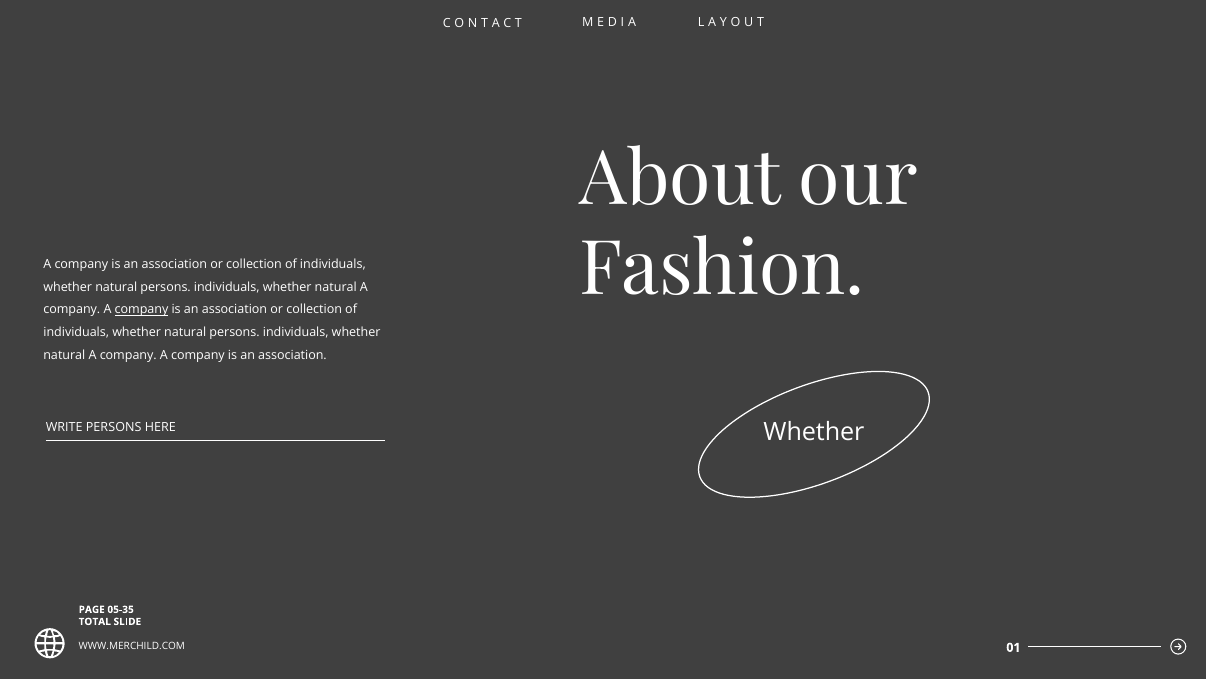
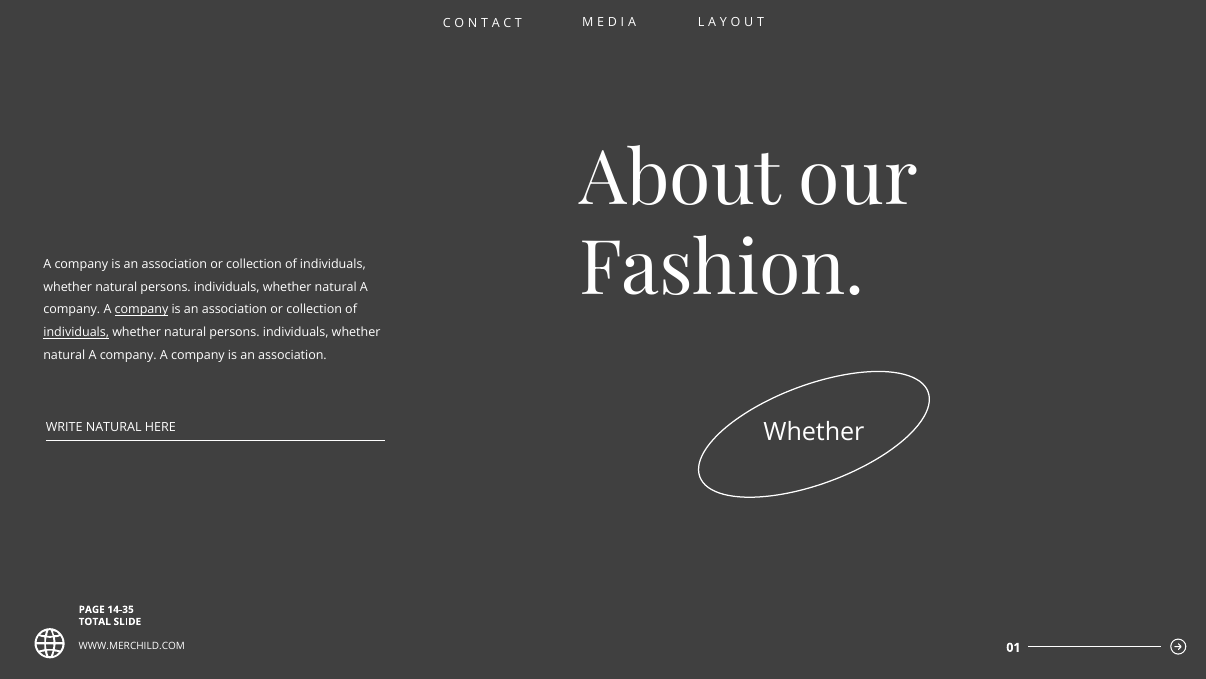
individuals underline: none -> present (76, 332)
WRITE PERSONS: PERSONS -> NATURAL (114, 427)
05-35: 05-35 -> 14-35 (121, 609)
